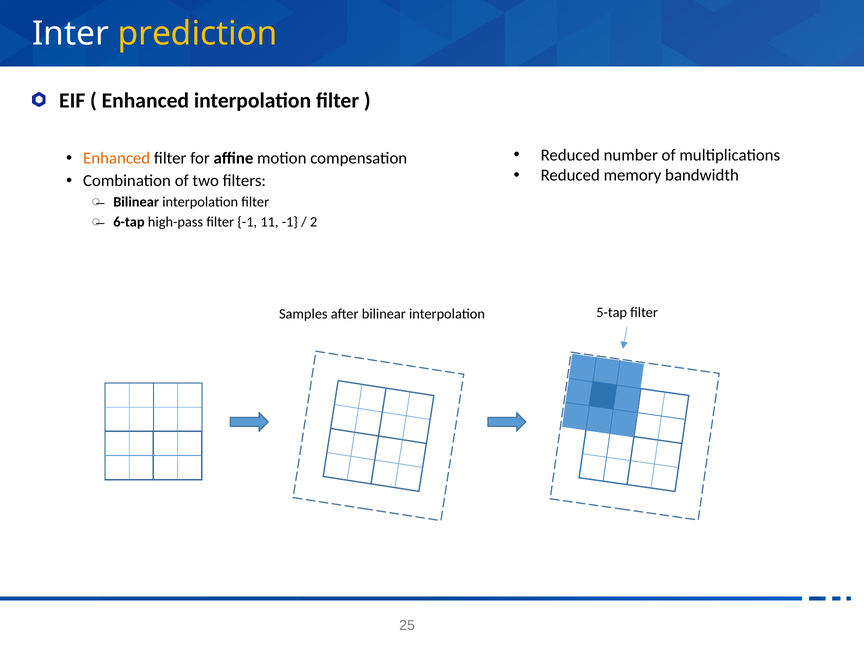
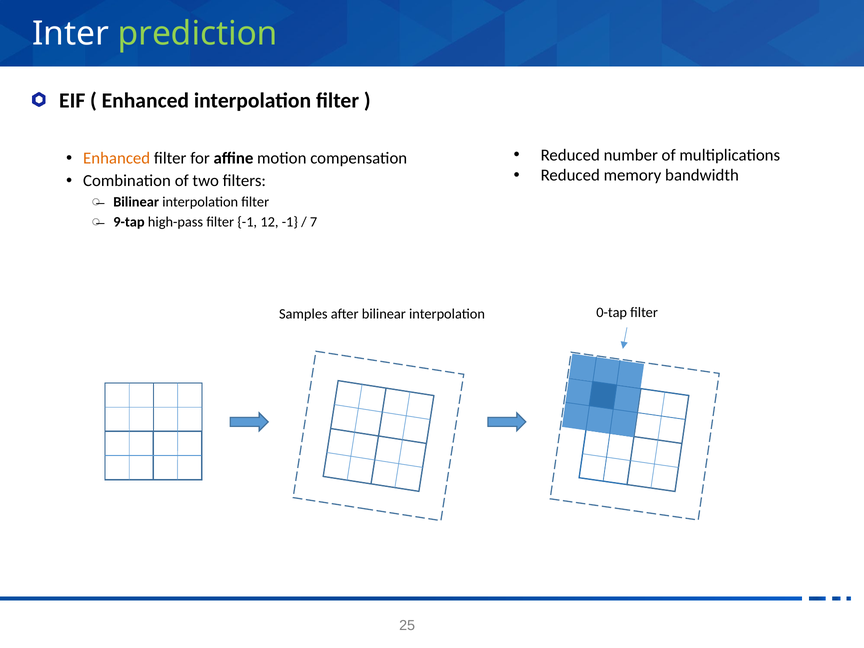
prediction colour: yellow -> light green (198, 34)
6-tap: 6-tap -> 9-tap (129, 222)
11: 11 -> 12 (269, 222)
2: 2 -> 7 (314, 222)
5-tap: 5-tap -> 0-tap (612, 312)
